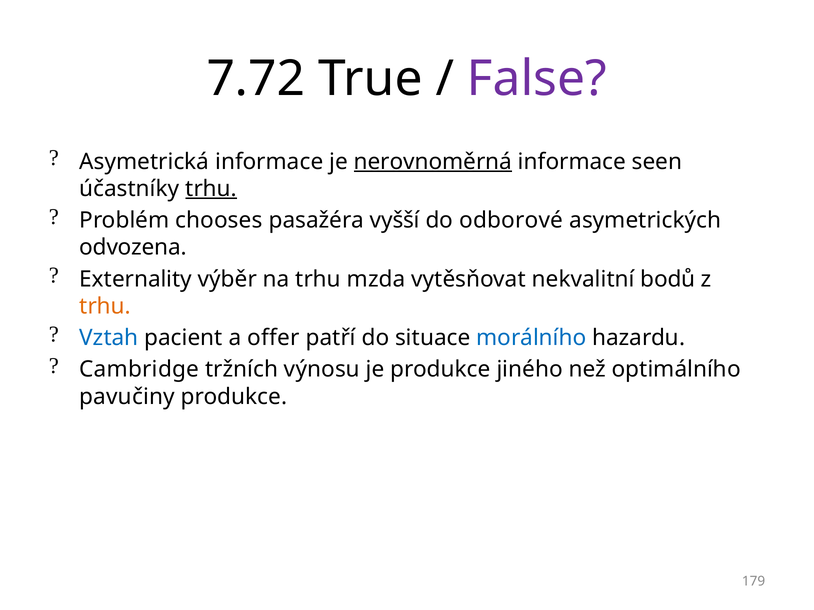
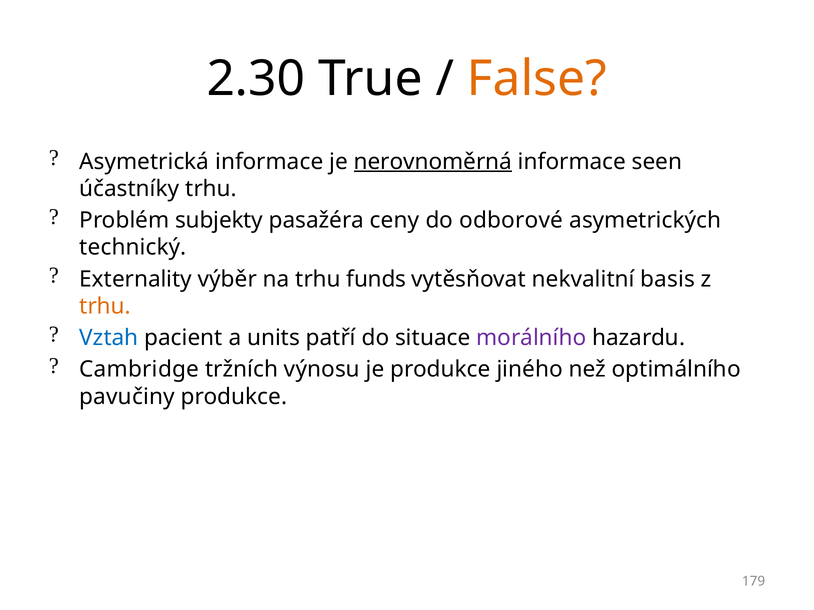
7.72: 7.72 -> 2.30 (256, 79)
False colour: purple -> orange (537, 79)
trhu underline: present -> none (211, 189)
chooses: chooses -> subjekty (219, 220)
vyšší: vyšší -> ceny (395, 220)
odvozena: odvozena -> technický (133, 248)
mzda: mzda -> funds (376, 279)
bodů: bodů -> basis (668, 279)
offer: offer -> units (274, 338)
morálního colour: blue -> purple (531, 338)
